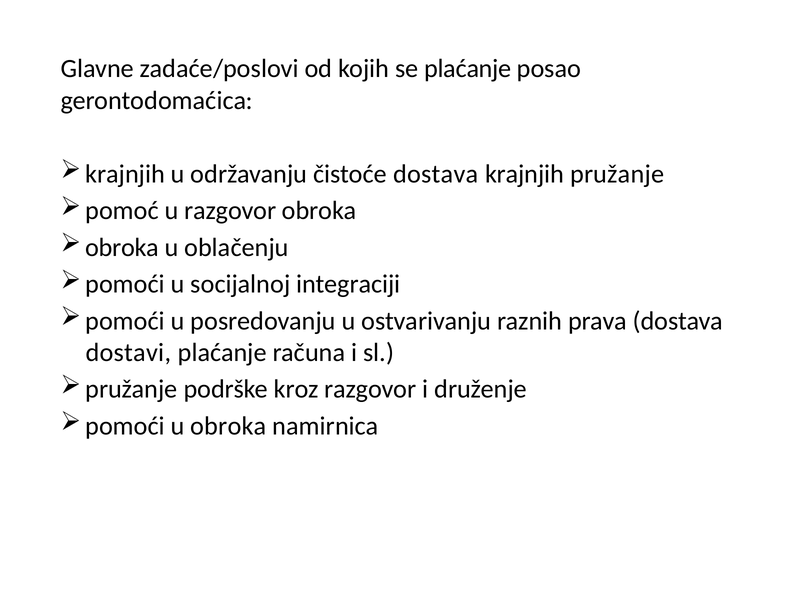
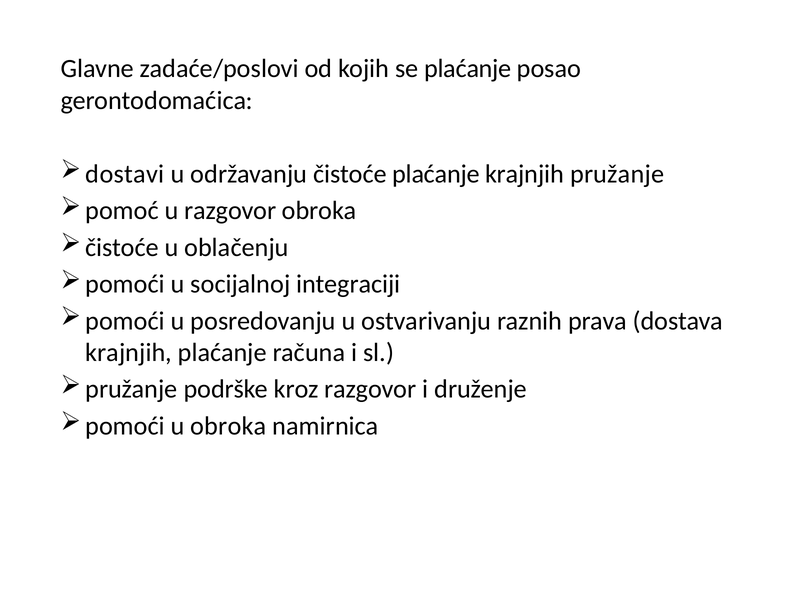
krajnjih: krajnjih -> dostavi (125, 174)
čistoće dostava: dostava -> plaćanje (436, 174)
obroka: obroka -> čistoće (122, 247)
dostavi: dostavi -> krajnjih (129, 352)
